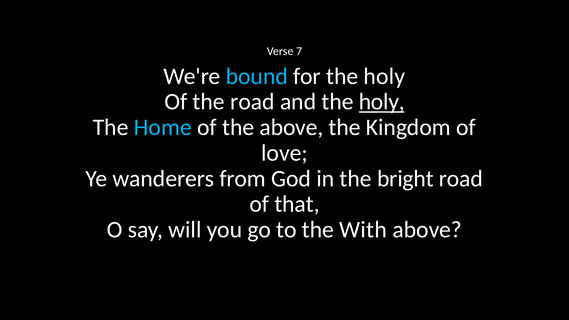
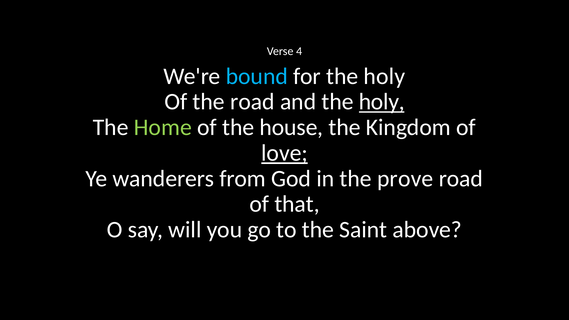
7: 7 -> 4 (299, 51)
Home colour: light blue -> light green (163, 127)
the above: above -> house (291, 127)
love underline: none -> present (285, 153)
bright: bright -> prove (405, 179)
With: With -> Saint (363, 230)
